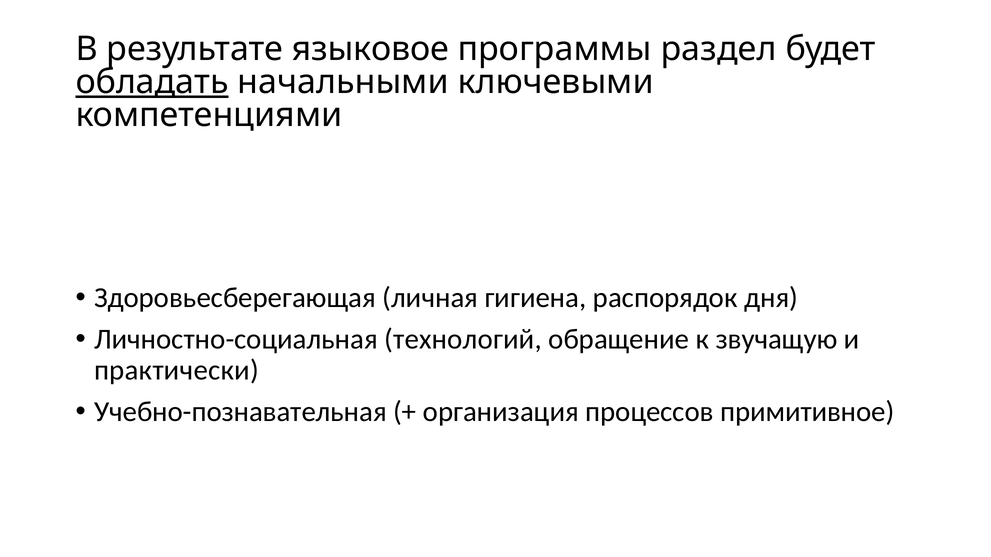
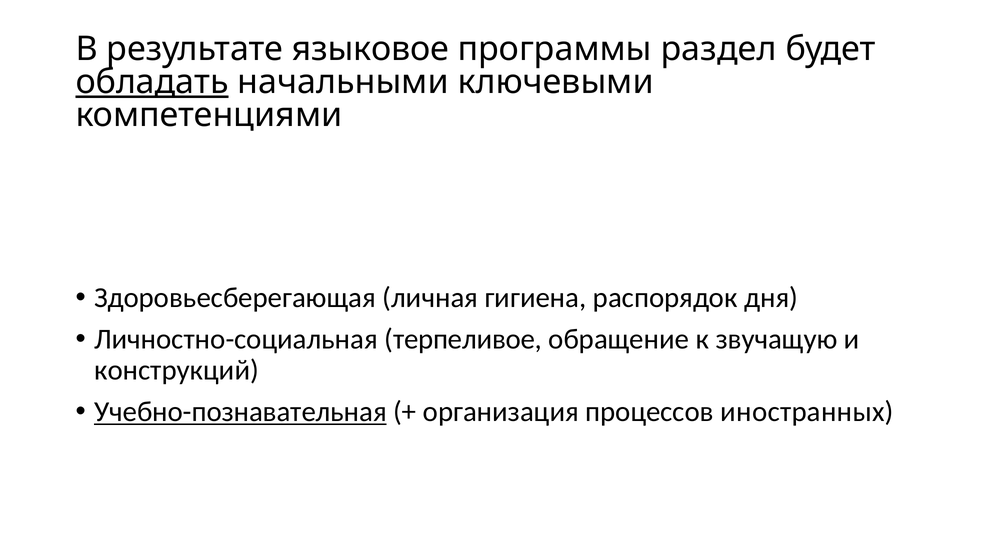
технологий: технологий -> терпеливое (463, 339)
практически: практически -> конструкций (177, 371)
Учебно-познавательная underline: none -> present (240, 412)
примитивное: примитивное -> иностранных (807, 412)
